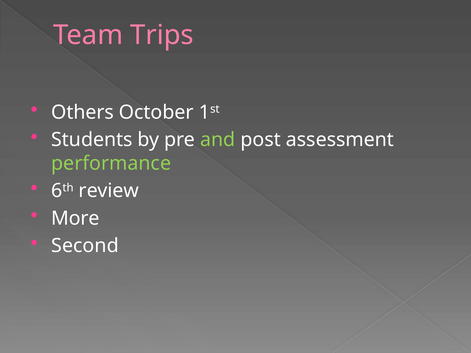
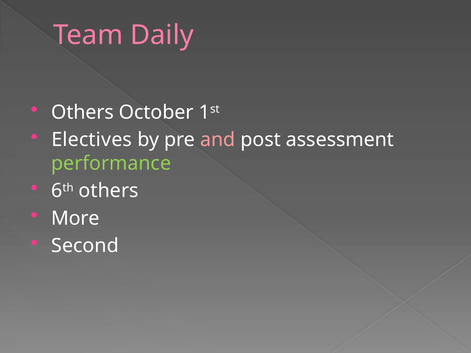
Trips: Trips -> Daily (162, 35)
Students: Students -> Electives (92, 140)
and colour: light green -> pink (218, 140)
6th review: review -> others (109, 191)
